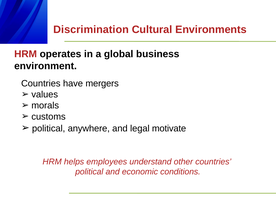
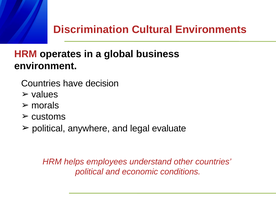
mergers: mergers -> decision (102, 83)
motivate: motivate -> evaluate (169, 128)
